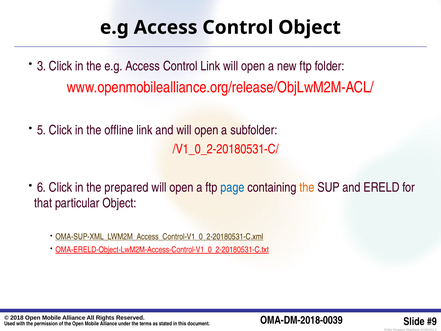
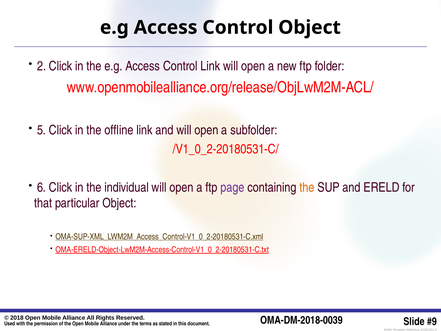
3: 3 -> 2 (42, 66)
prepared: prepared -> individual (127, 187)
page colour: blue -> purple (233, 187)
